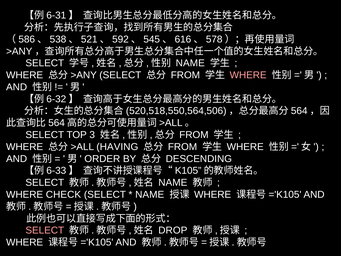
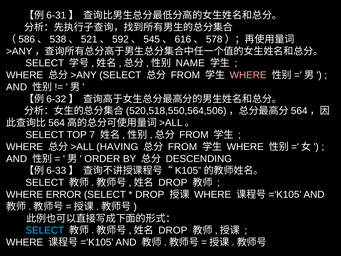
3: 3 -> 7 (92, 135)
NAME: NAME -> DROP (173, 182)
CHECK: CHECK -> ERROR (64, 194)
NAME: NAME -> DROP (150, 194)
SELECT colour: pink -> light blue (45, 230)
